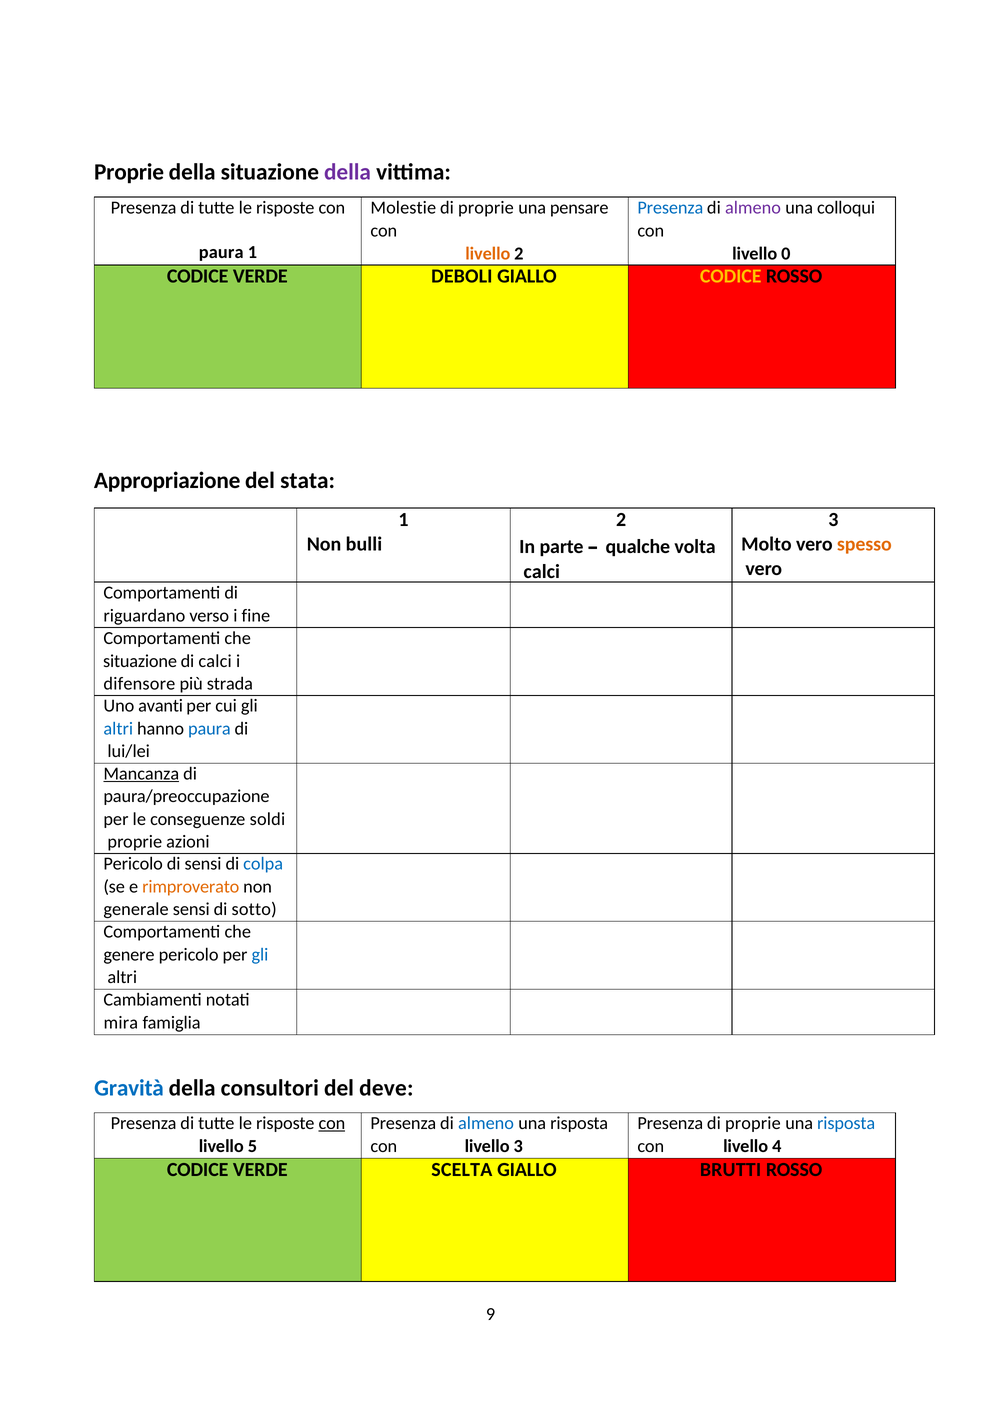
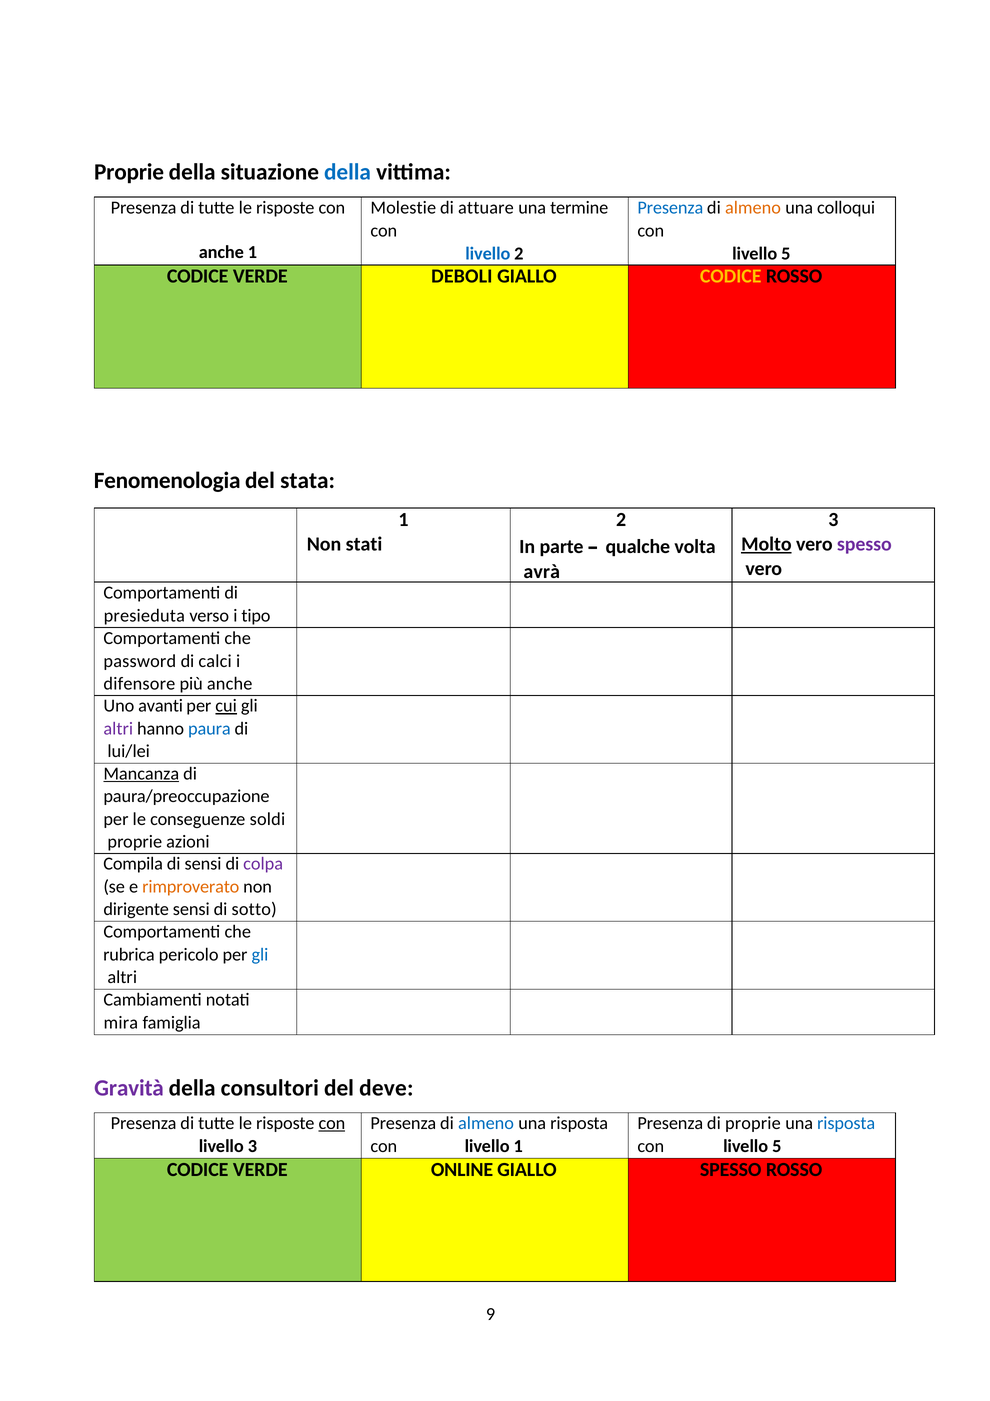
della colour: purple -> blue (347, 172)
proprie: proprie -> attuare (486, 208)
pensare: pensare -> termine (579, 208)
almeno colour: purple -> orange (753, 208)
paura: paura -> anche (221, 252)
livello colour: orange -> blue (488, 253)
0: 0 -> 5 (786, 253)
Appropriazione: Appropriazione -> Fenomenologia (167, 480)
Molto underline: none -> present (766, 544)
spesso colour: orange -> purple (864, 544)
bulli: bulli -> stati (364, 544)
calci: calci -> avrà (542, 572)
riguardano: riguardano -> presieduta (144, 616)
fine: fine -> tipo (256, 616)
situazione: situazione -> password (140, 661)
più strada: strada -> anche (230, 684)
cui underline: none -> present (226, 706)
altri colour: blue -> purple (118, 729)
Pericolo: Pericolo -> Compila (133, 864)
colpa colour: blue -> purple (263, 864)
generale: generale -> dirigente (136, 909)
genere: genere -> rubrica (129, 954)
Gravità colour: blue -> purple (129, 1088)
livello 5: 5 -> 3 (252, 1146)
livello 3: 3 -> 1 (518, 1146)
4: 4 -> 5 (777, 1146)
SCELTA: SCELTA -> ONLINE (462, 1170)
GIALLO BRUTTI: BRUTTI -> SPESSO (731, 1170)
